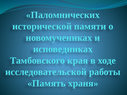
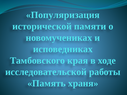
Паломнических: Паломнических -> Популяризация (63, 15)
